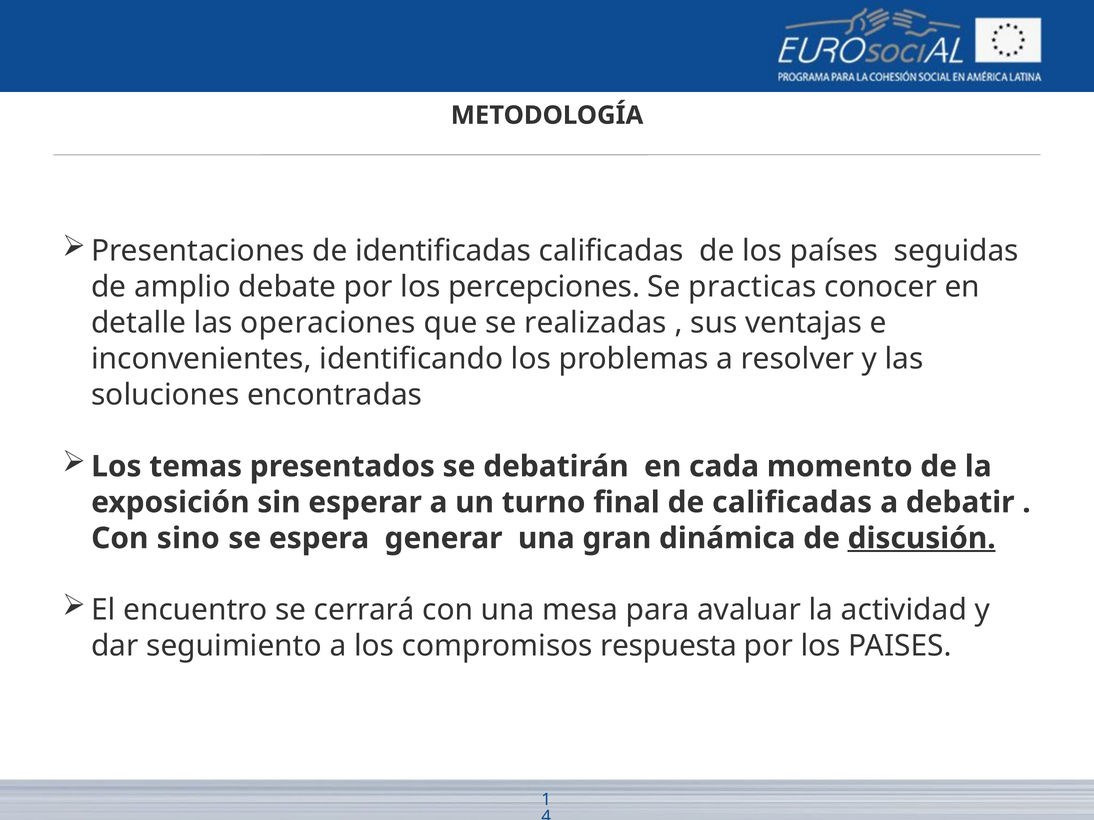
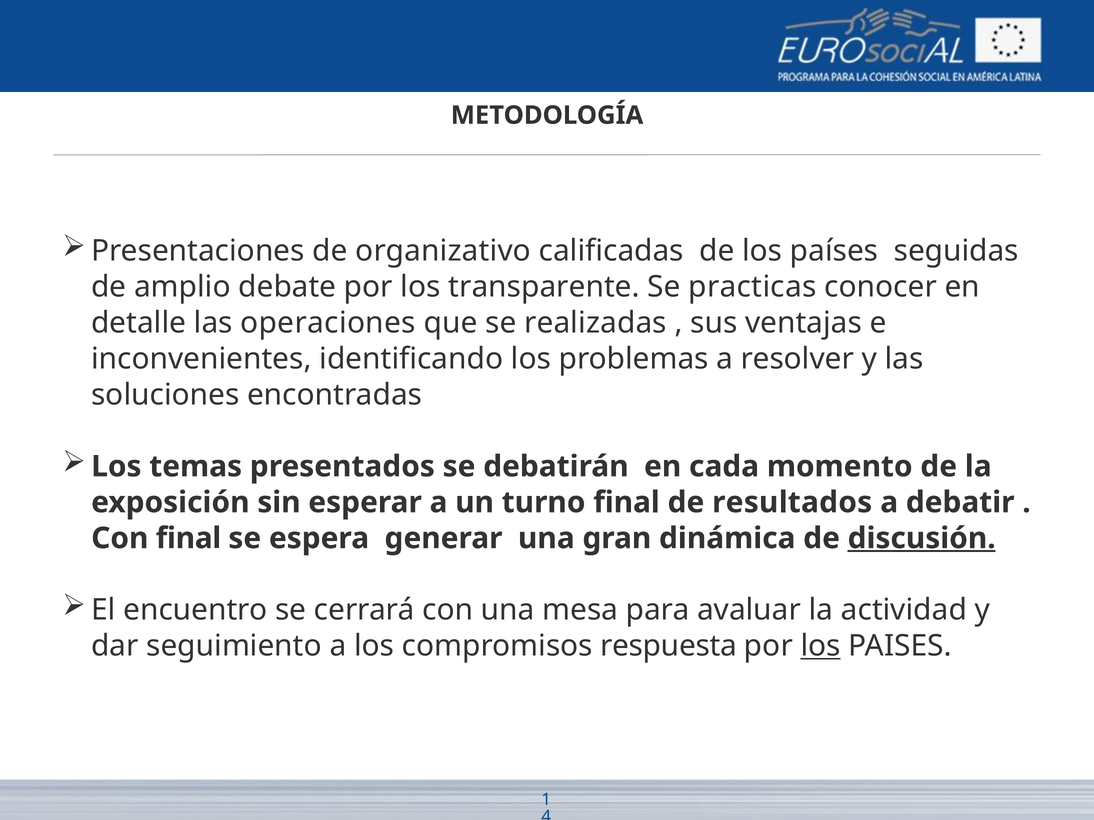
identificadas: identificadas -> organizativo (443, 251)
percepciones: percepciones -> transparente (544, 287)
de calificadas: calificadas -> resultados (792, 503)
Con sino: sino -> final (189, 539)
los underline: none -> present (821, 646)
